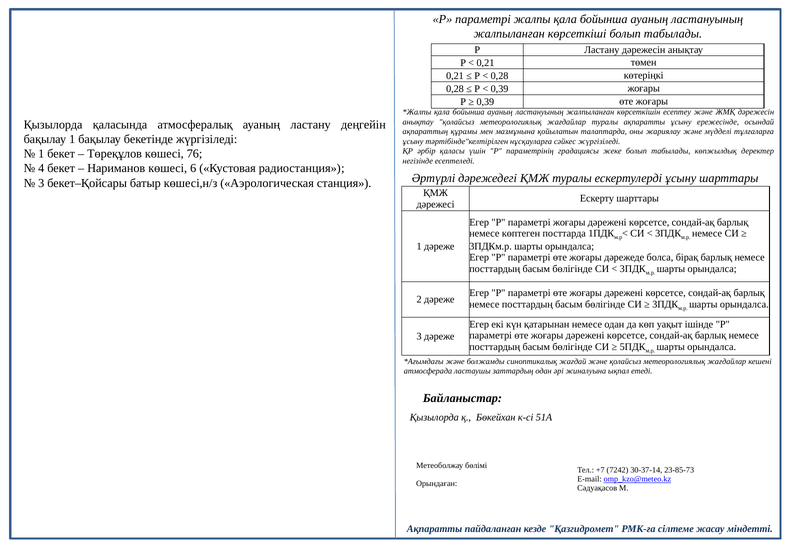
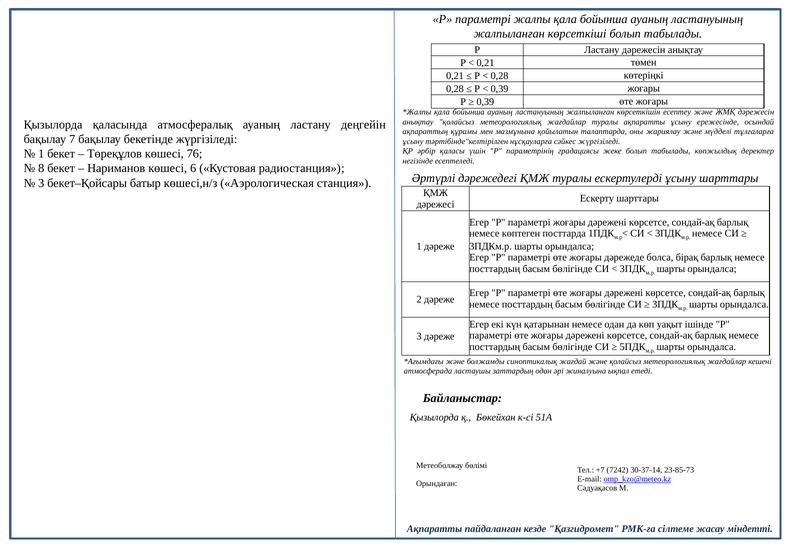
бақылау 1: 1 -> 7 (72, 139)
4: 4 -> 8 (41, 168)
